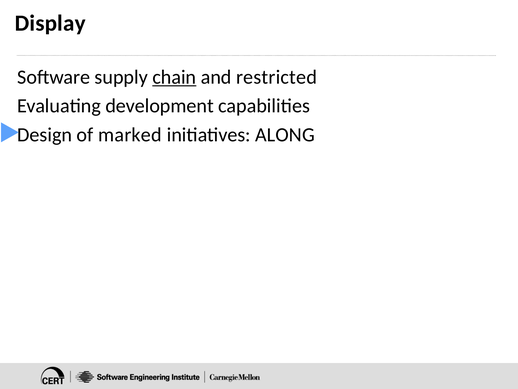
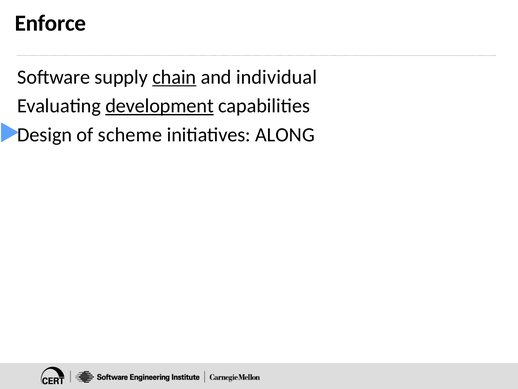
Display: Display -> Enforce (50, 23)
restricted: restricted -> individual (277, 77)
development underline: none -> present (160, 106)
marked: marked -> scheme (130, 135)
